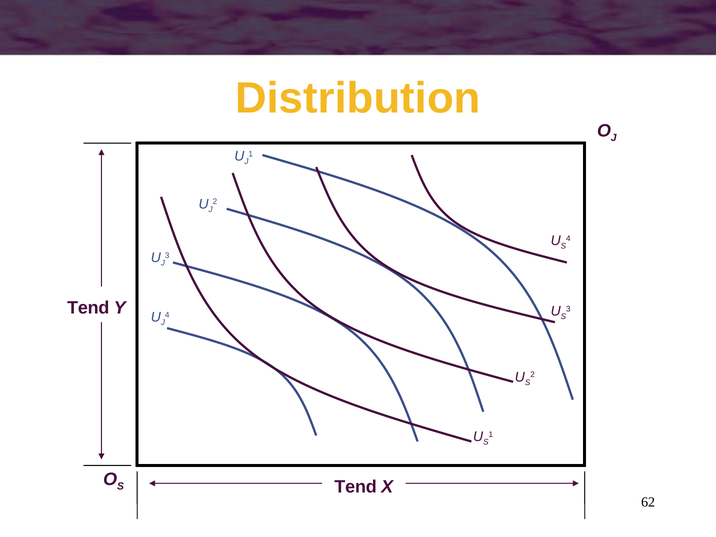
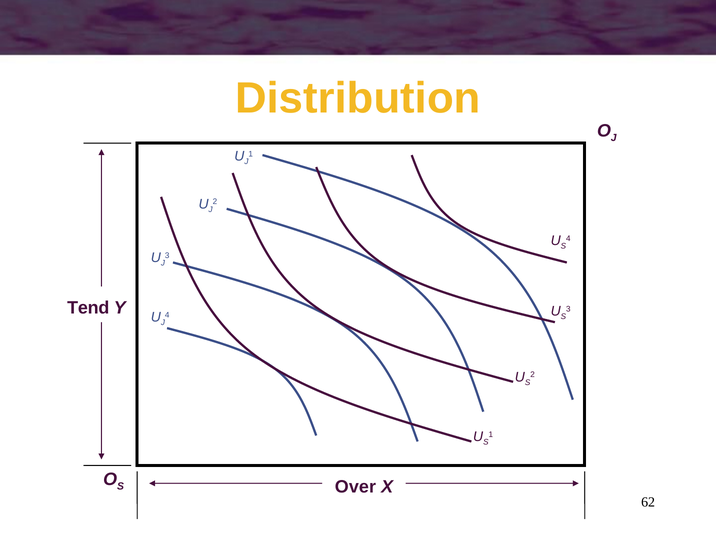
Tend: Tend -> Over (355, 487)
